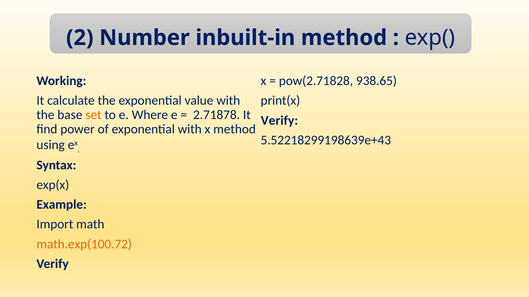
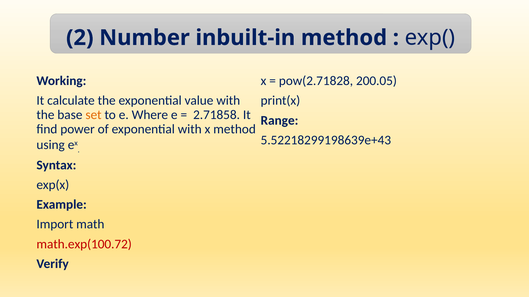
938.65: 938.65 -> 200.05 (376, 81)
2.71878: 2.71878 -> 2.71858 (217, 115)
Verify: Verify -> Range (279, 121)
math.exp(100.72 colour: orange -> red (84, 245)
